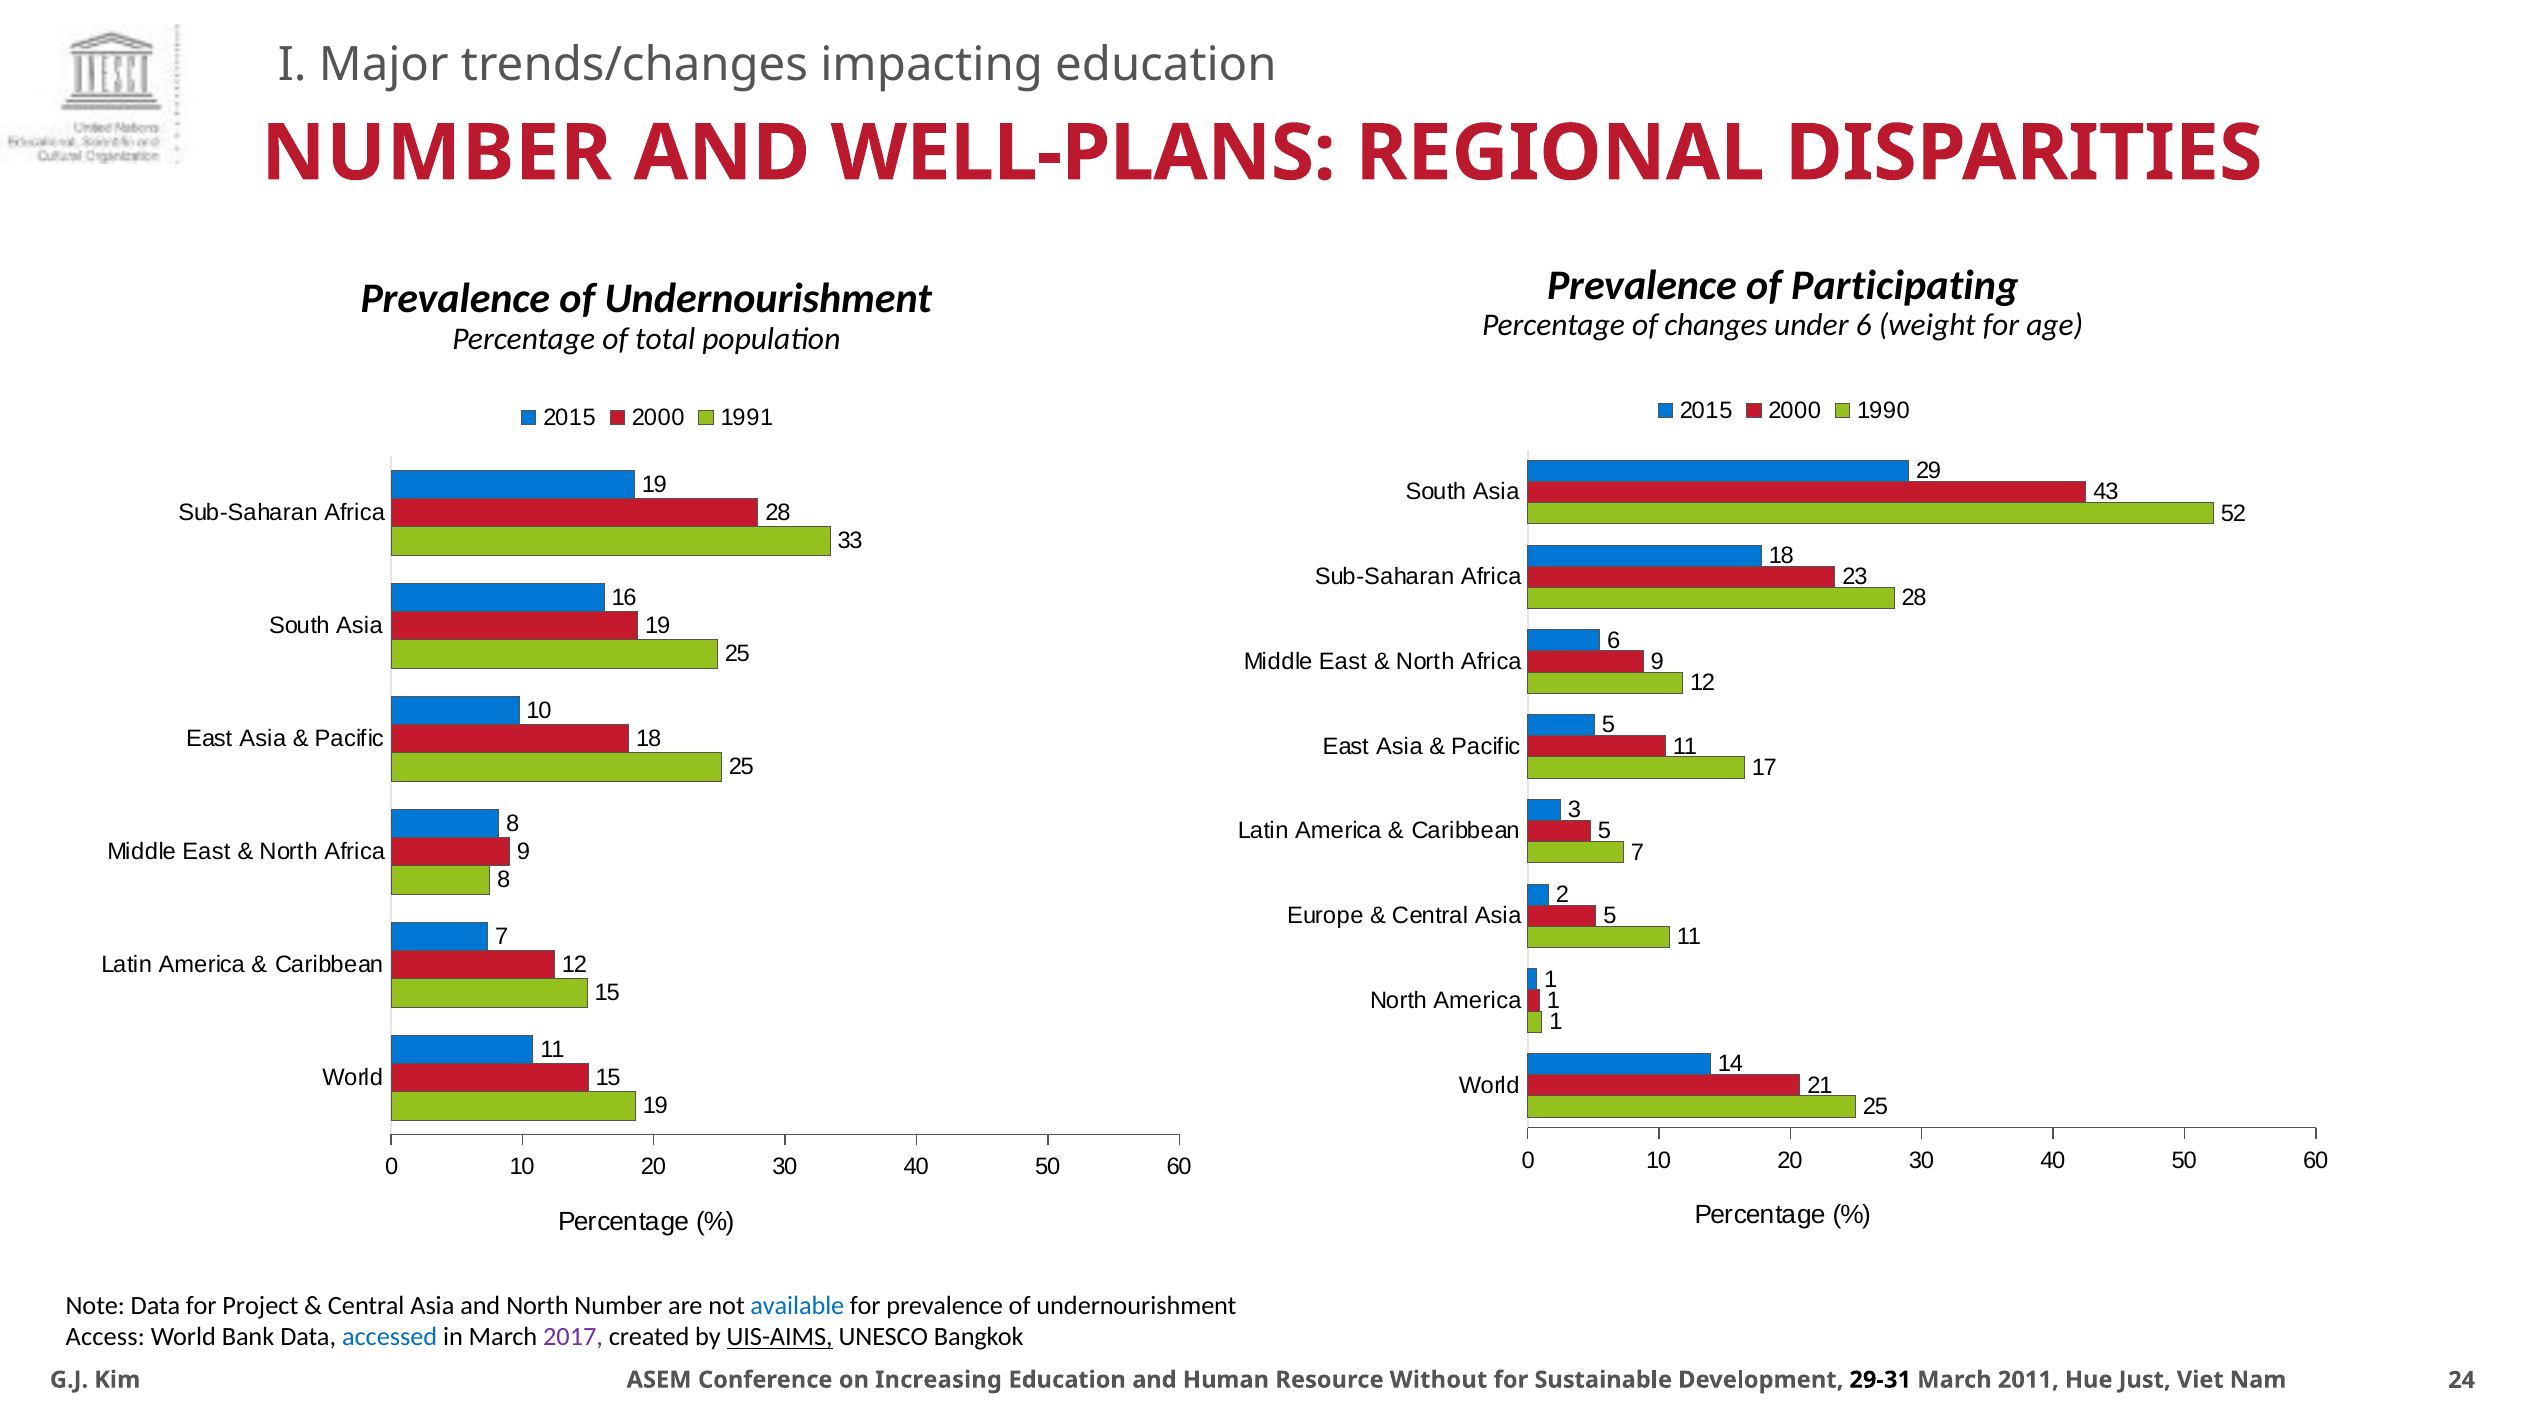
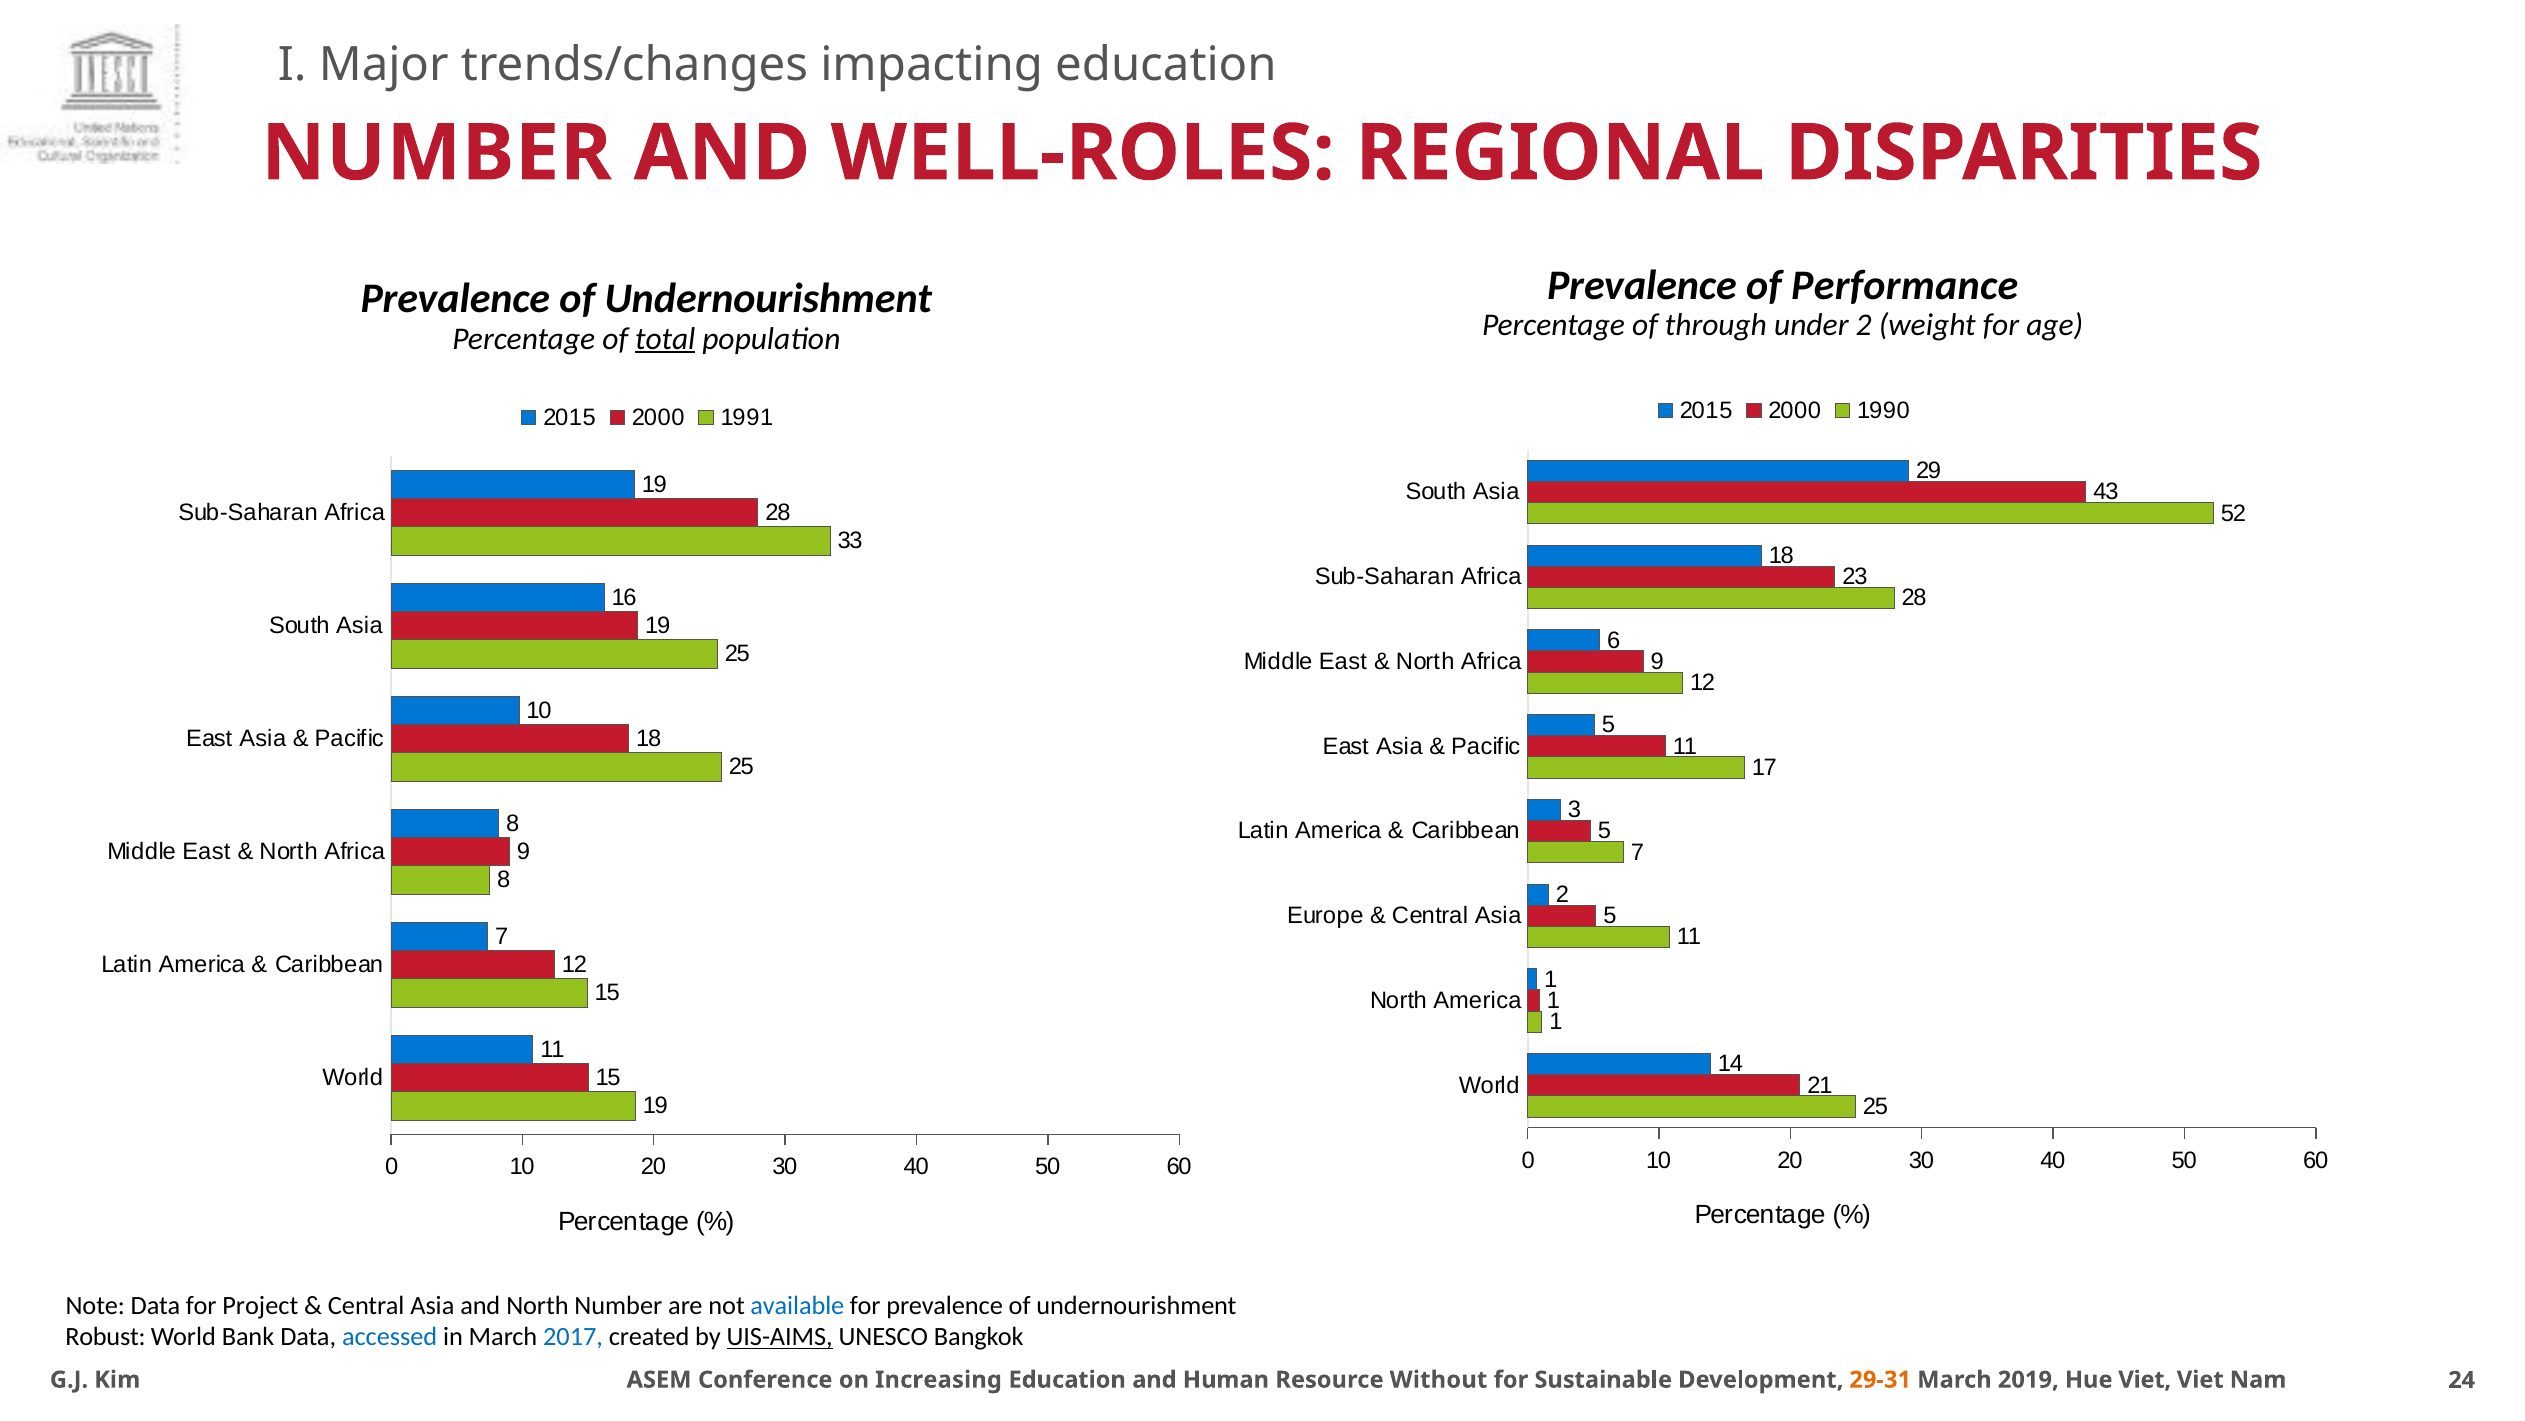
WELL-PLANS: WELL-PLANS -> WELL-ROLES (1083, 153)
Participating: Participating -> Performance (1905, 285)
changes: changes -> through (1716, 325)
under 6: 6 -> 2 (1864, 325)
total underline: none -> present (665, 339)
Access: Access -> Robust (105, 1337)
2017 colour: purple -> blue (573, 1337)
29-31 colour: black -> orange (1880, 1380)
2011: 2011 -> 2019 (2028, 1380)
Hue Just: Just -> Viet (2145, 1380)
